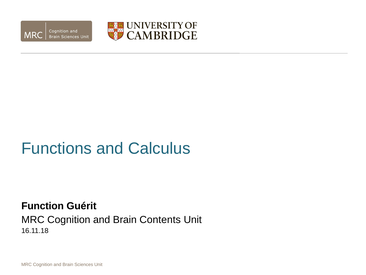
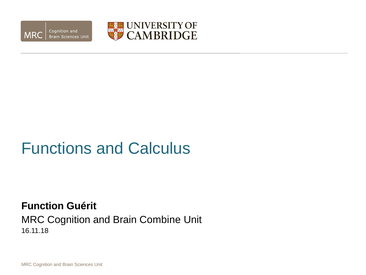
Contents: Contents -> Combine (160, 219)
